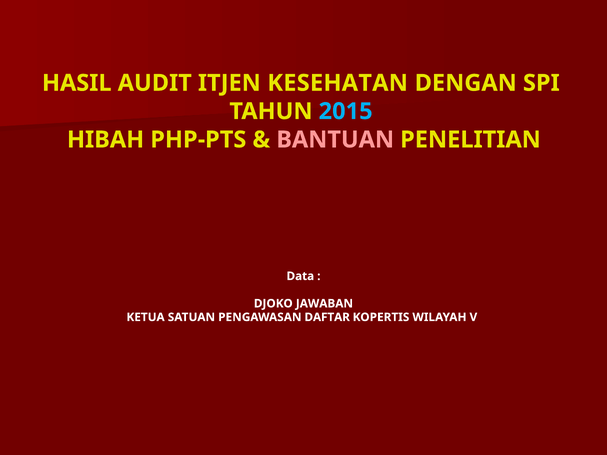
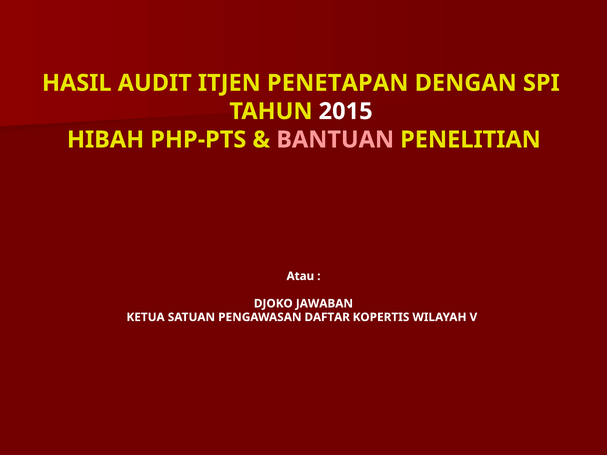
KESEHATAN: KESEHATAN -> PENETAPAN (338, 83)
2015 colour: light blue -> white (346, 111)
Data: Data -> Atau (300, 276)
